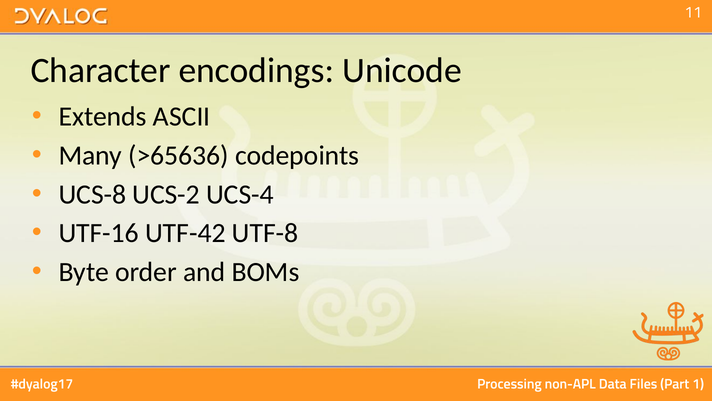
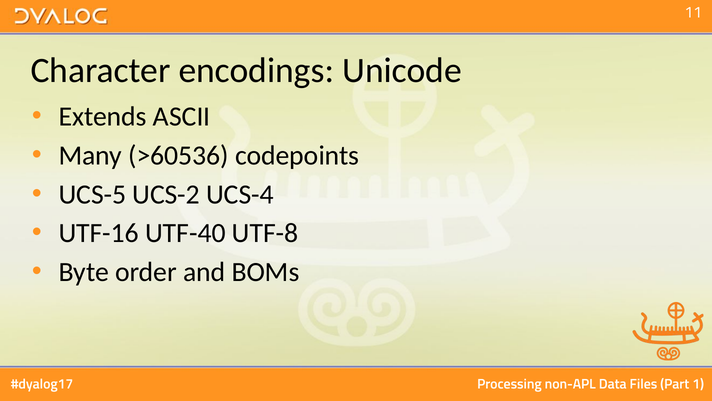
>65636: >65636 -> >60536 (179, 155)
UCS-8: UCS-8 -> UCS-5 (92, 194)
UTF-42: UTF-42 -> UTF-40 (185, 233)
